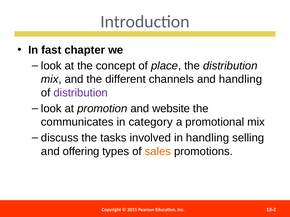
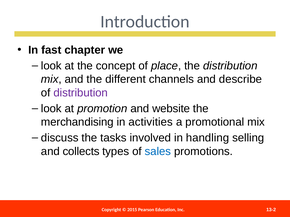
and handling: handling -> describe (241, 79)
communicates: communicates -> merchandising (77, 122)
category: category -> activities (151, 122)
offering: offering -> collects (81, 152)
sales colour: orange -> blue (158, 152)
